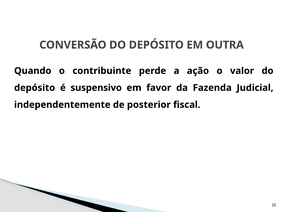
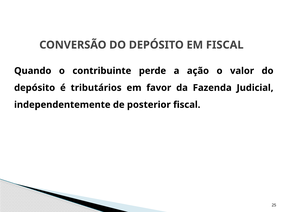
EM OUTRA: OUTRA -> FISCAL (225, 45)
suspensivo: suspensivo -> tributários (96, 88)
